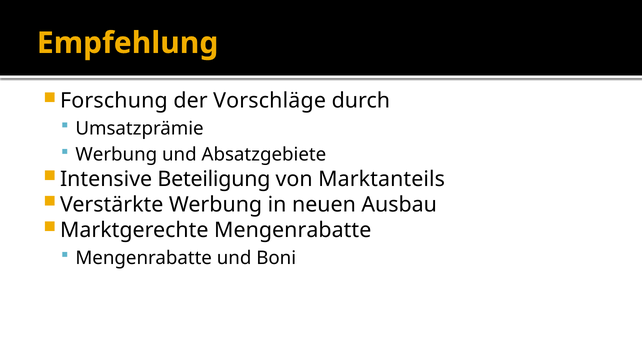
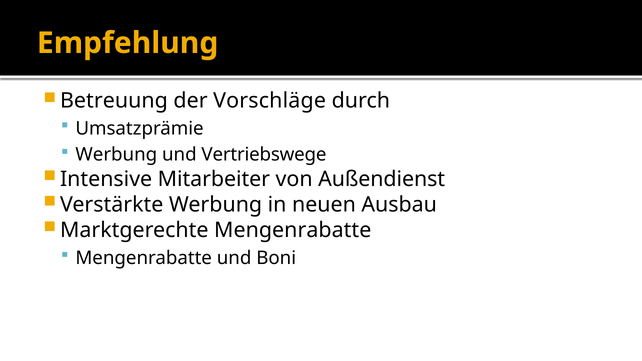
Forschung: Forschung -> Betreuung (114, 101)
Absatzgebiete: Absatzgebiete -> Vertriebswege (264, 155)
Beteiligung: Beteiligung -> Mitarbeiter (214, 179)
Marktanteils: Marktanteils -> Außendienst (382, 179)
